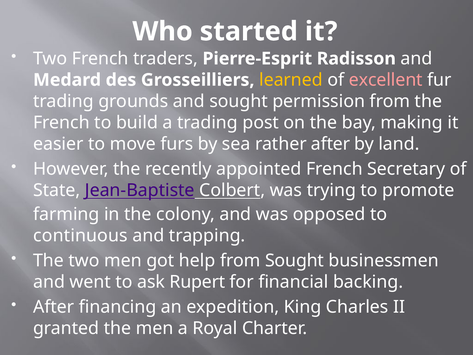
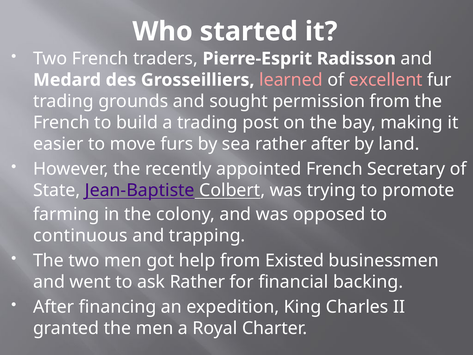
learned colour: yellow -> pink (291, 80)
from Sought: Sought -> Existed (295, 261)
ask Rupert: Rupert -> Rather (197, 282)
